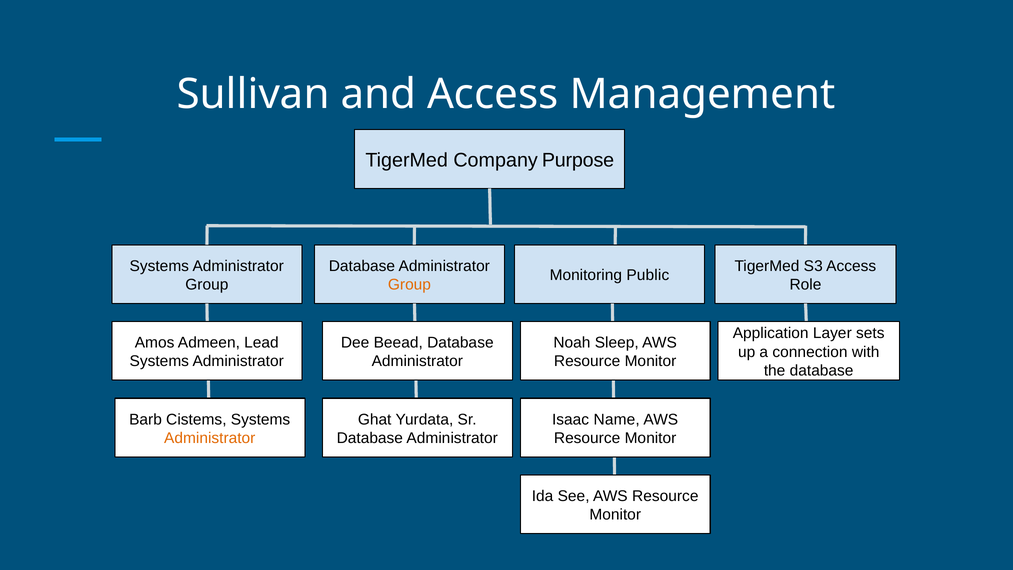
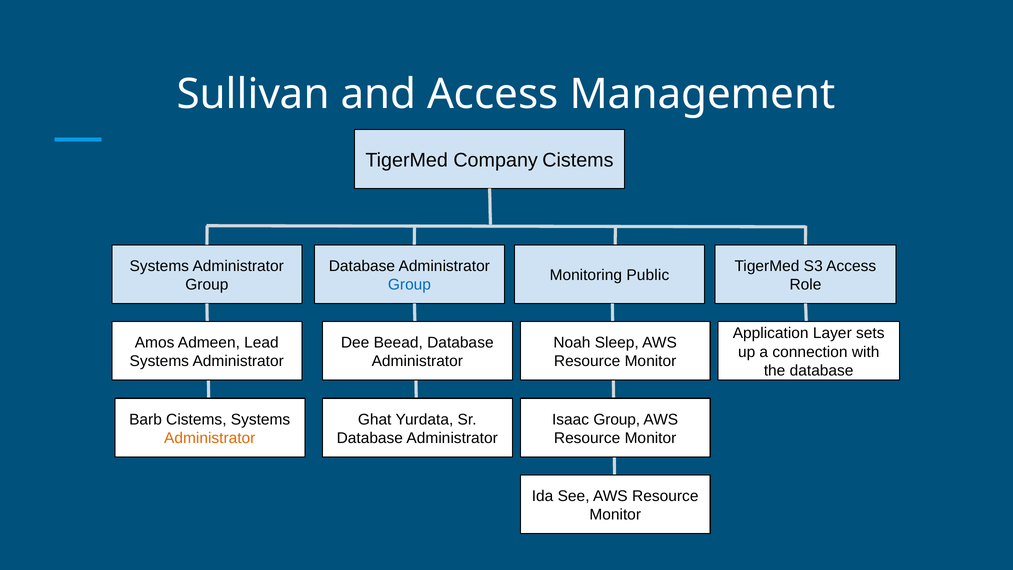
Company Purpose: Purpose -> Cistems (578, 160)
Group colour: orange -> blue (409, 284)
Isaac Name: Name -> Group (617, 419)
